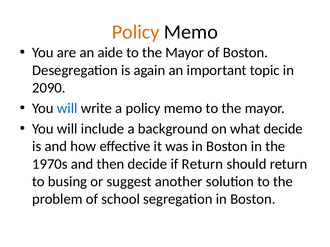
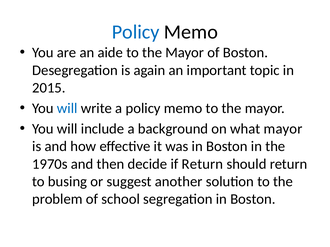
Policy colour: orange -> blue (136, 32)
2090: 2090 -> 2015 (49, 88)
what decide: decide -> mayor (283, 129)
